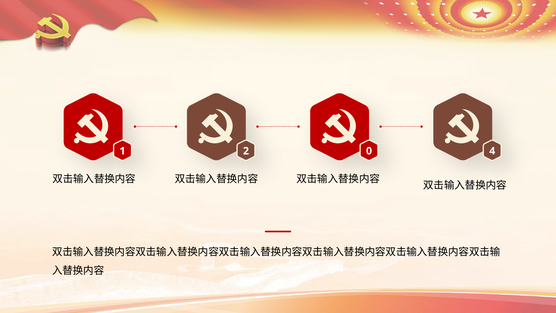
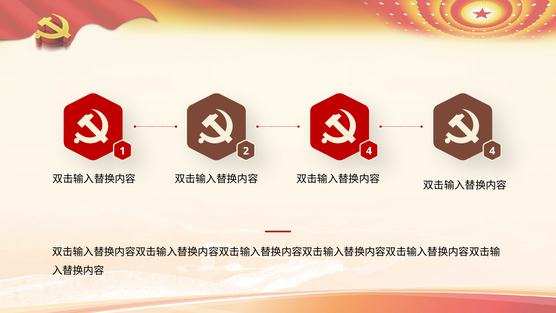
2 0: 0 -> 4 (369, 151)
